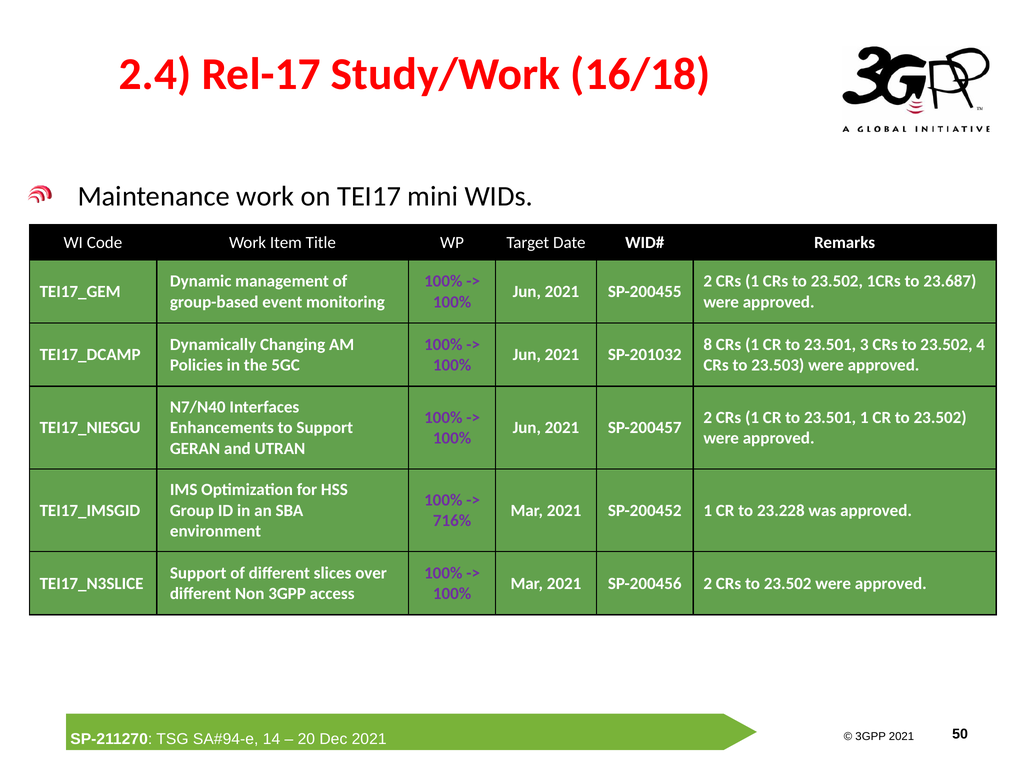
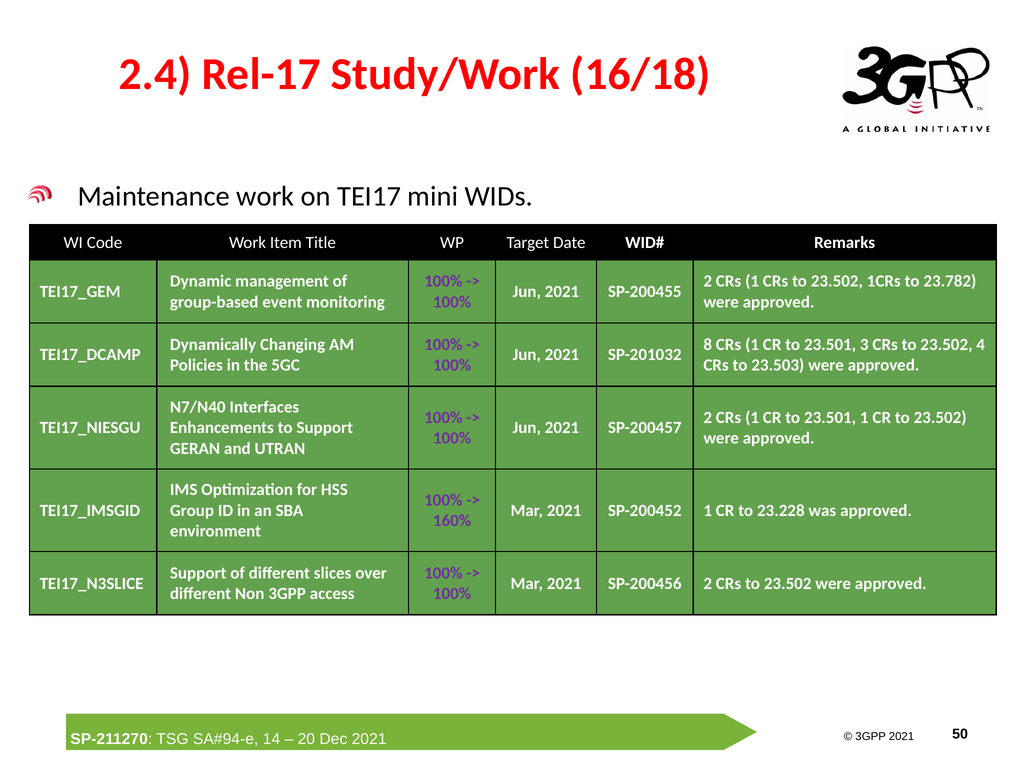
23.687: 23.687 -> 23.782 (950, 281)
716%: 716% -> 160% (452, 521)
